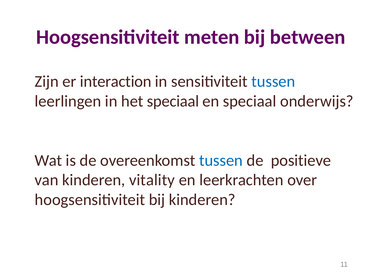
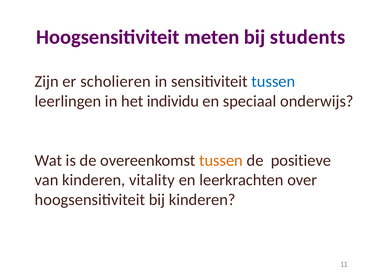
between: between -> students (308, 37)
interaction: interaction -> scholieren (116, 82)
het speciaal: speciaal -> individu (173, 101)
tussen colour: blue -> orange (221, 161)
